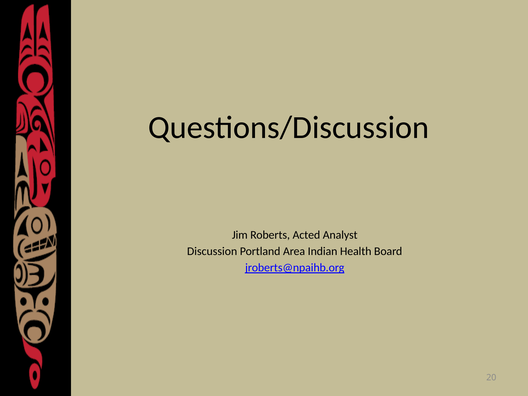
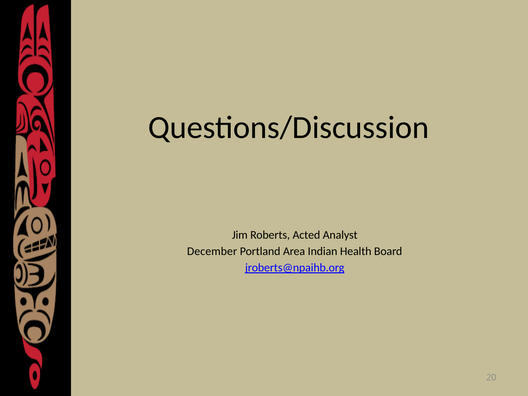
Discussion: Discussion -> December (212, 251)
